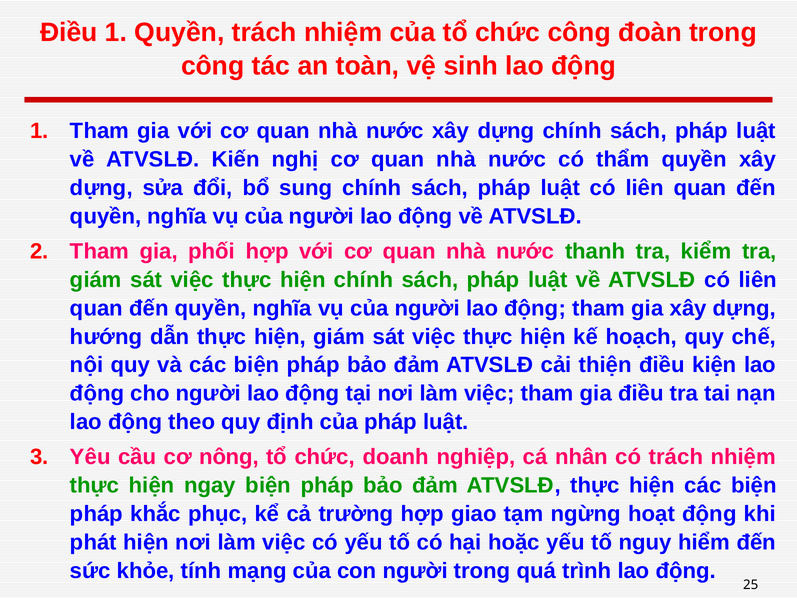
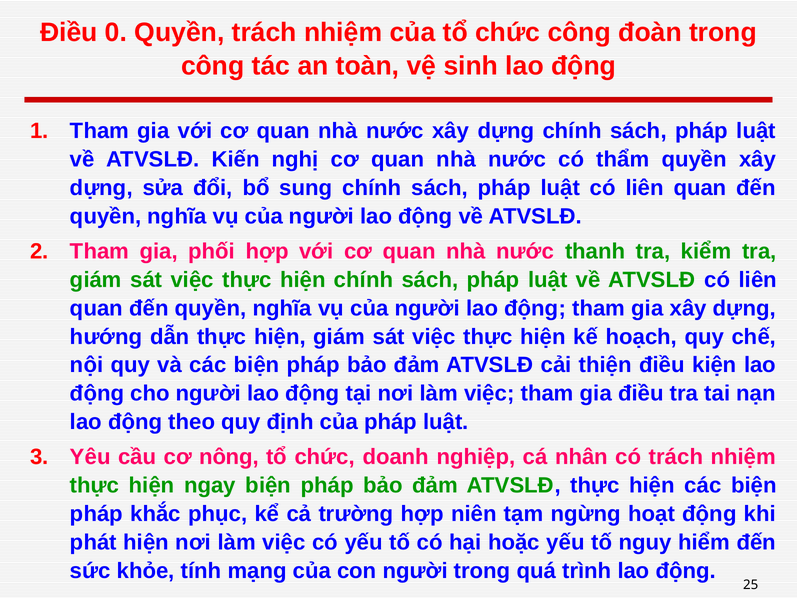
Điều 1: 1 -> 0 (116, 32)
giao: giao -> niên (474, 514)
